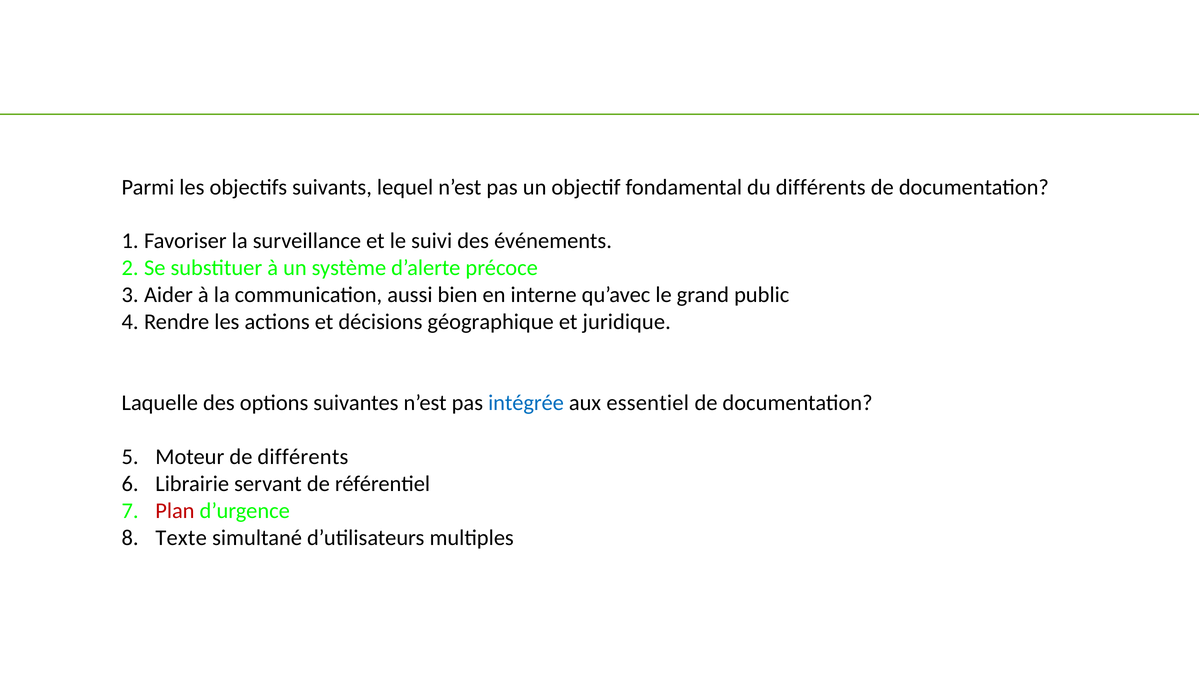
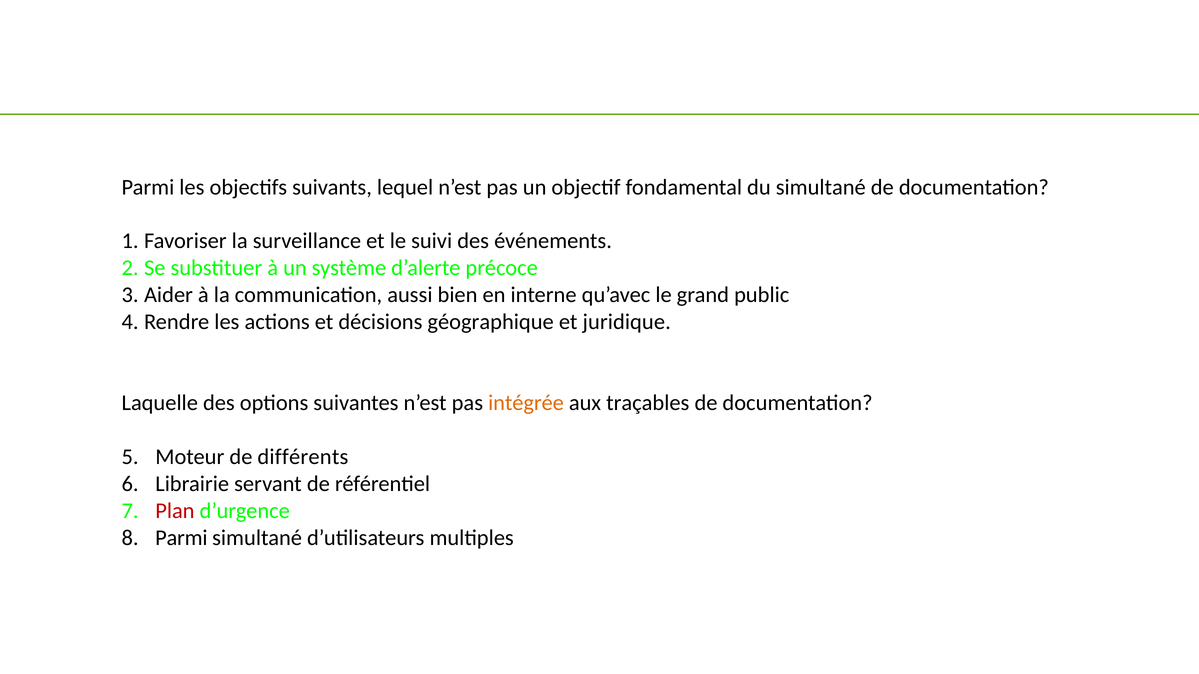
du différents: différents -> simultané (821, 187)
intégrée colour: blue -> orange (526, 403)
essentiel: essentiel -> traçables (648, 403)
Texte: Texte -> Parmi (181, 538)
